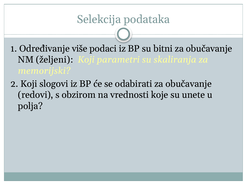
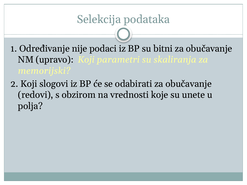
više: više -> nije (80, 49)
željeni: željeni -> upravo (55, 60)
